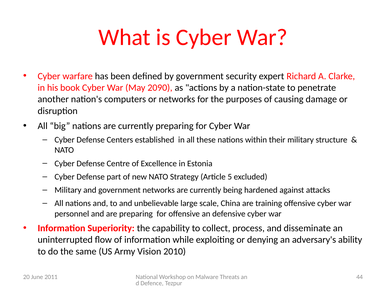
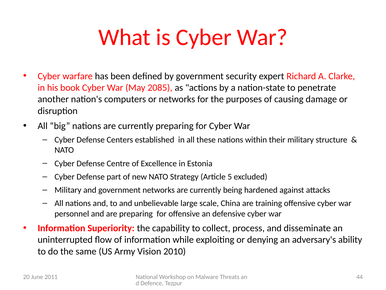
2090: 2090 -> 2085 (160, 88)
